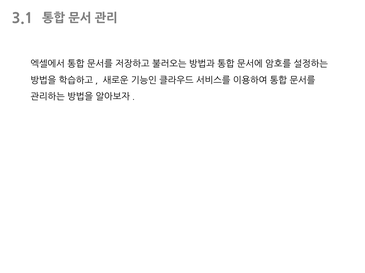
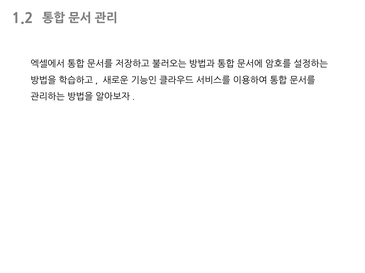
3.1: 3.1 -> 1.2 (23, 19)
